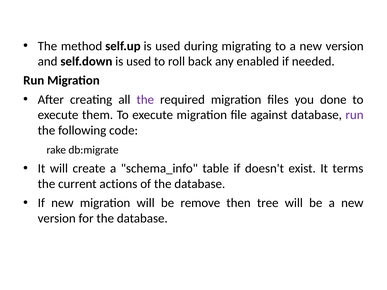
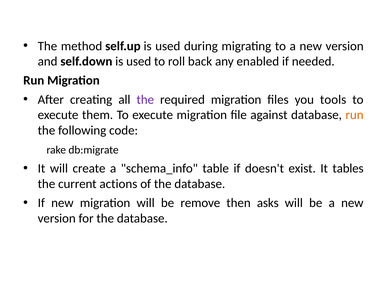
done: done -> tools (333, 100)
run colour: purple -> orange (355, 115)
terms: terms -> tables (348, 169)
tree: tree -> asks (268, 203)
